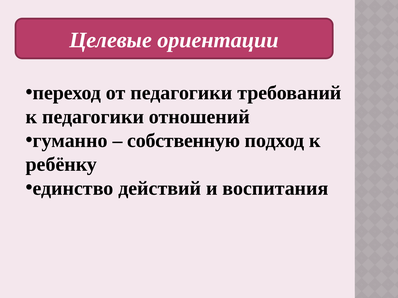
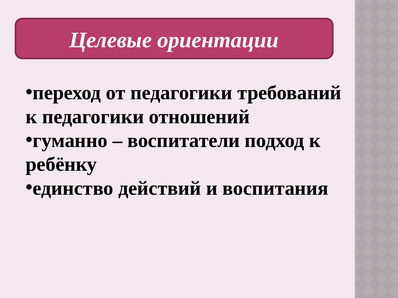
собственную: собственную -> воспитатели (184, 141)
